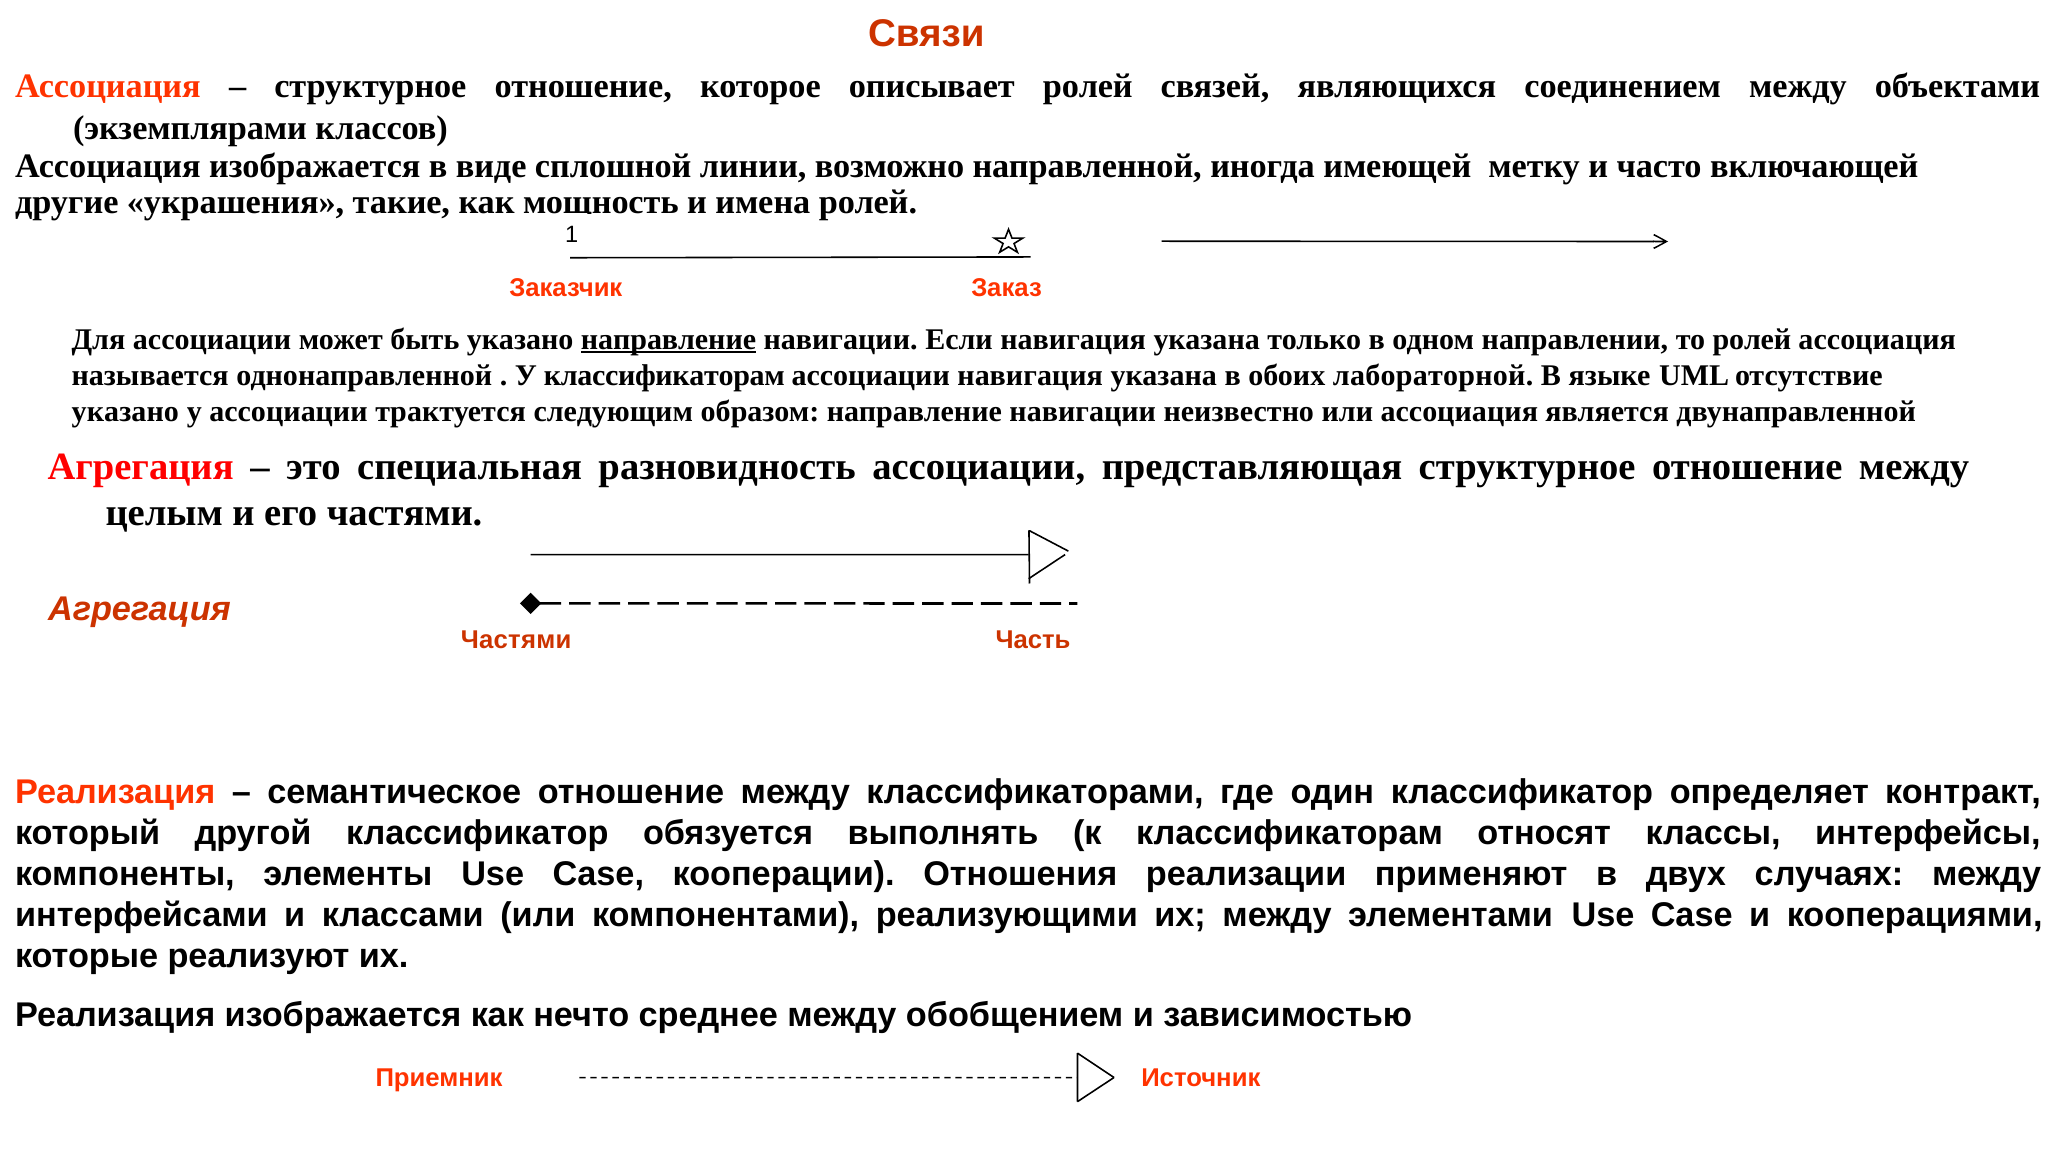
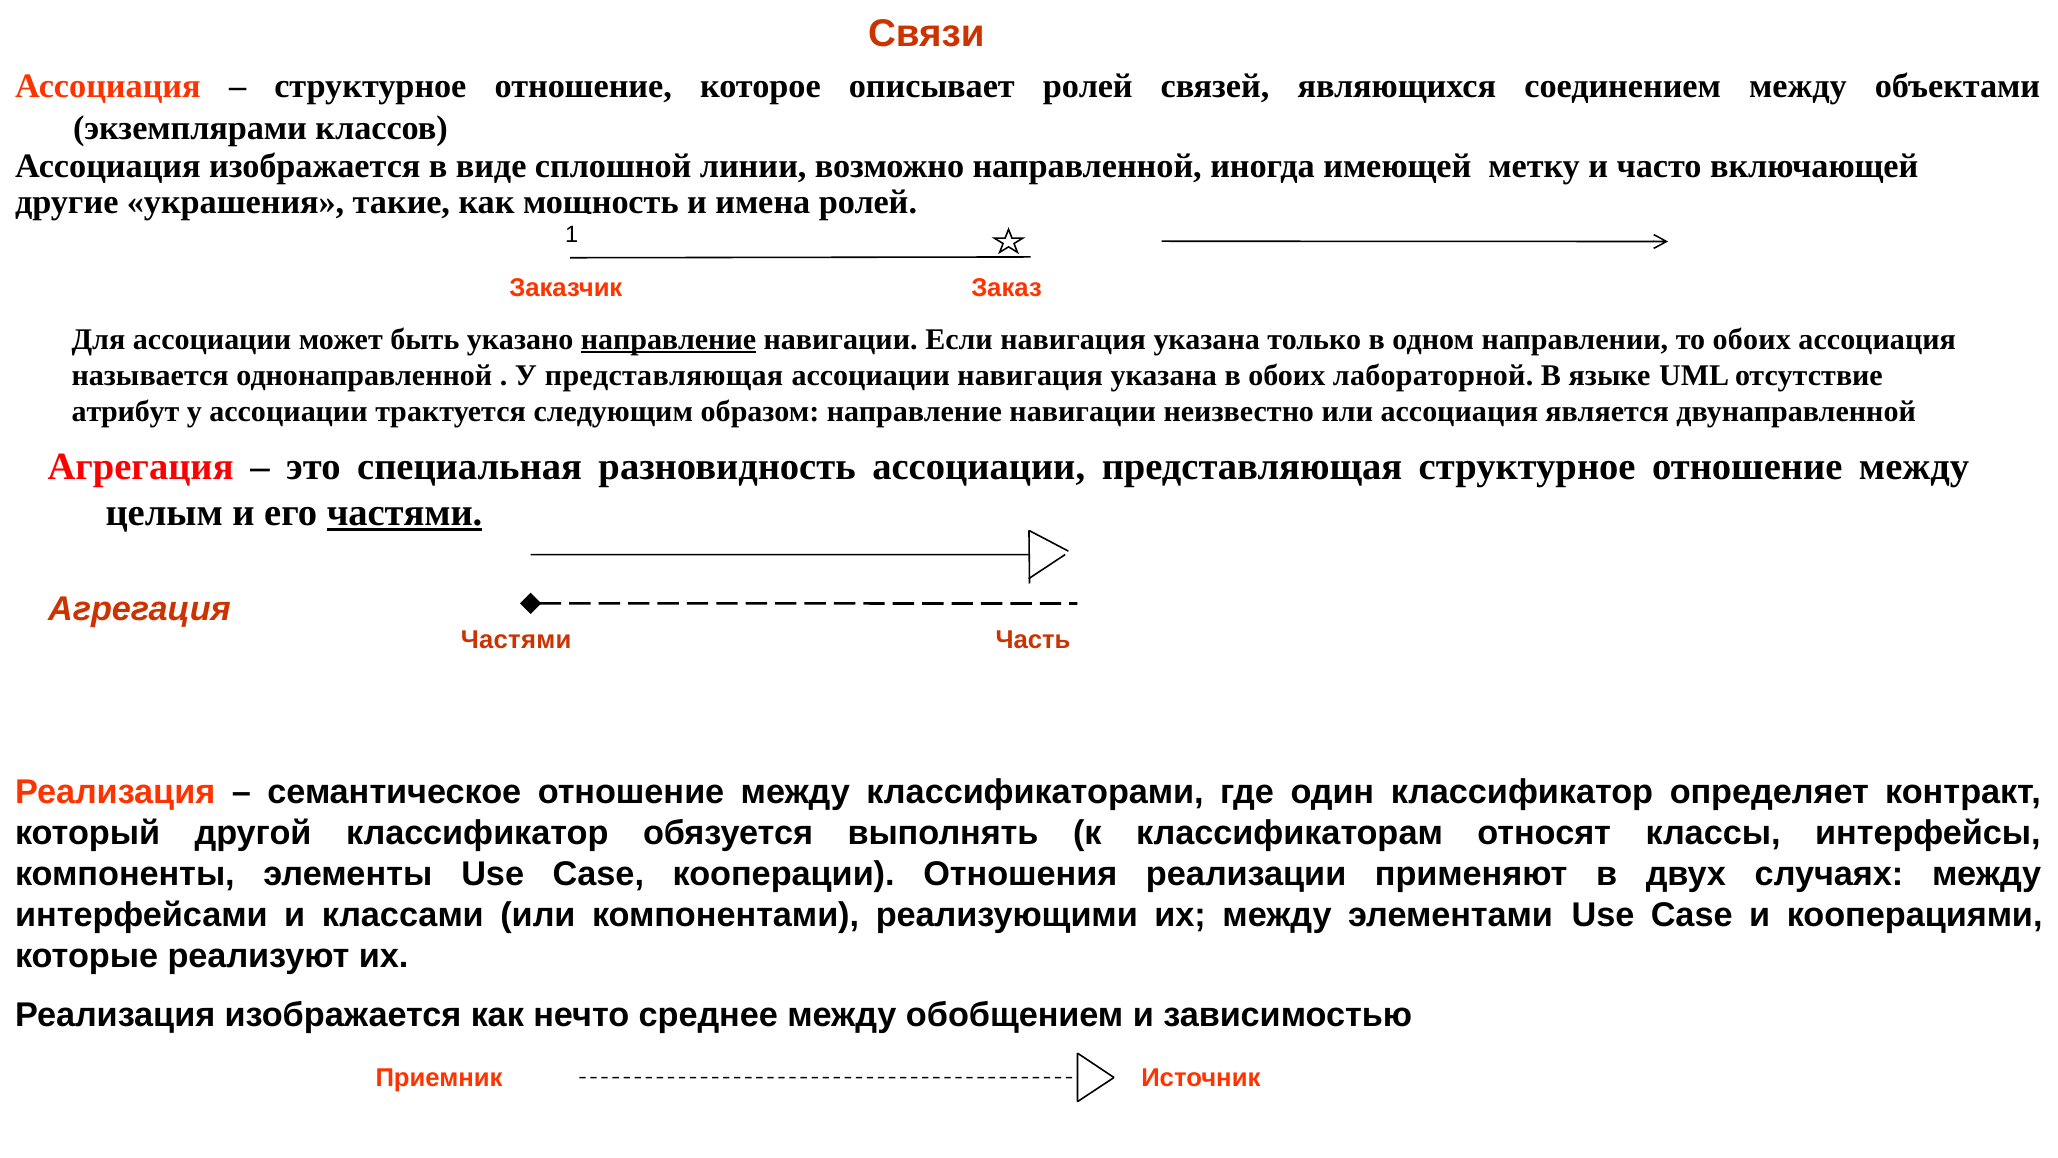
то ролей: ролей -> обоих (1752, 339)
У классификаторам: классификаторам -> представляющая (664, 375)
указано: указано -> атрибут (125, 411)
частями underline: none -> present (405, 513)
